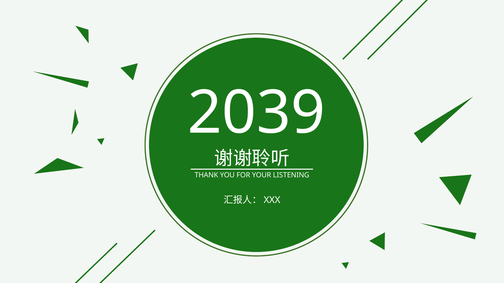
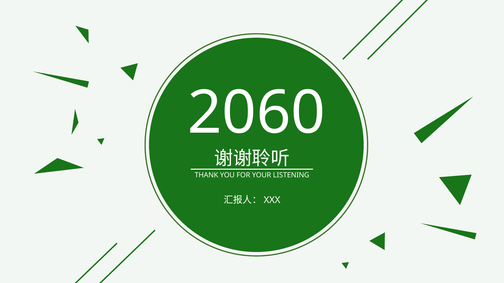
2039: 2039 -> 2060 (256, 113)
